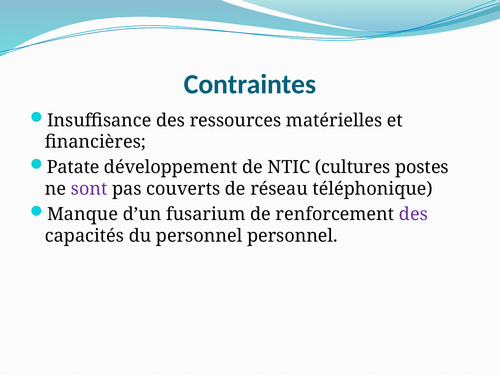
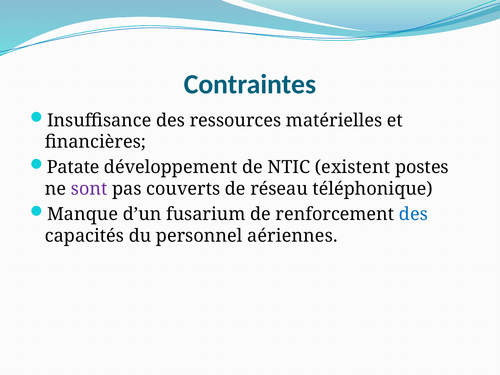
cultures: cultures -> existent (353, 167)
des colour: purple -> blue (413, 214)
personnel personnel: personnel -> aériennes (292, 236)
